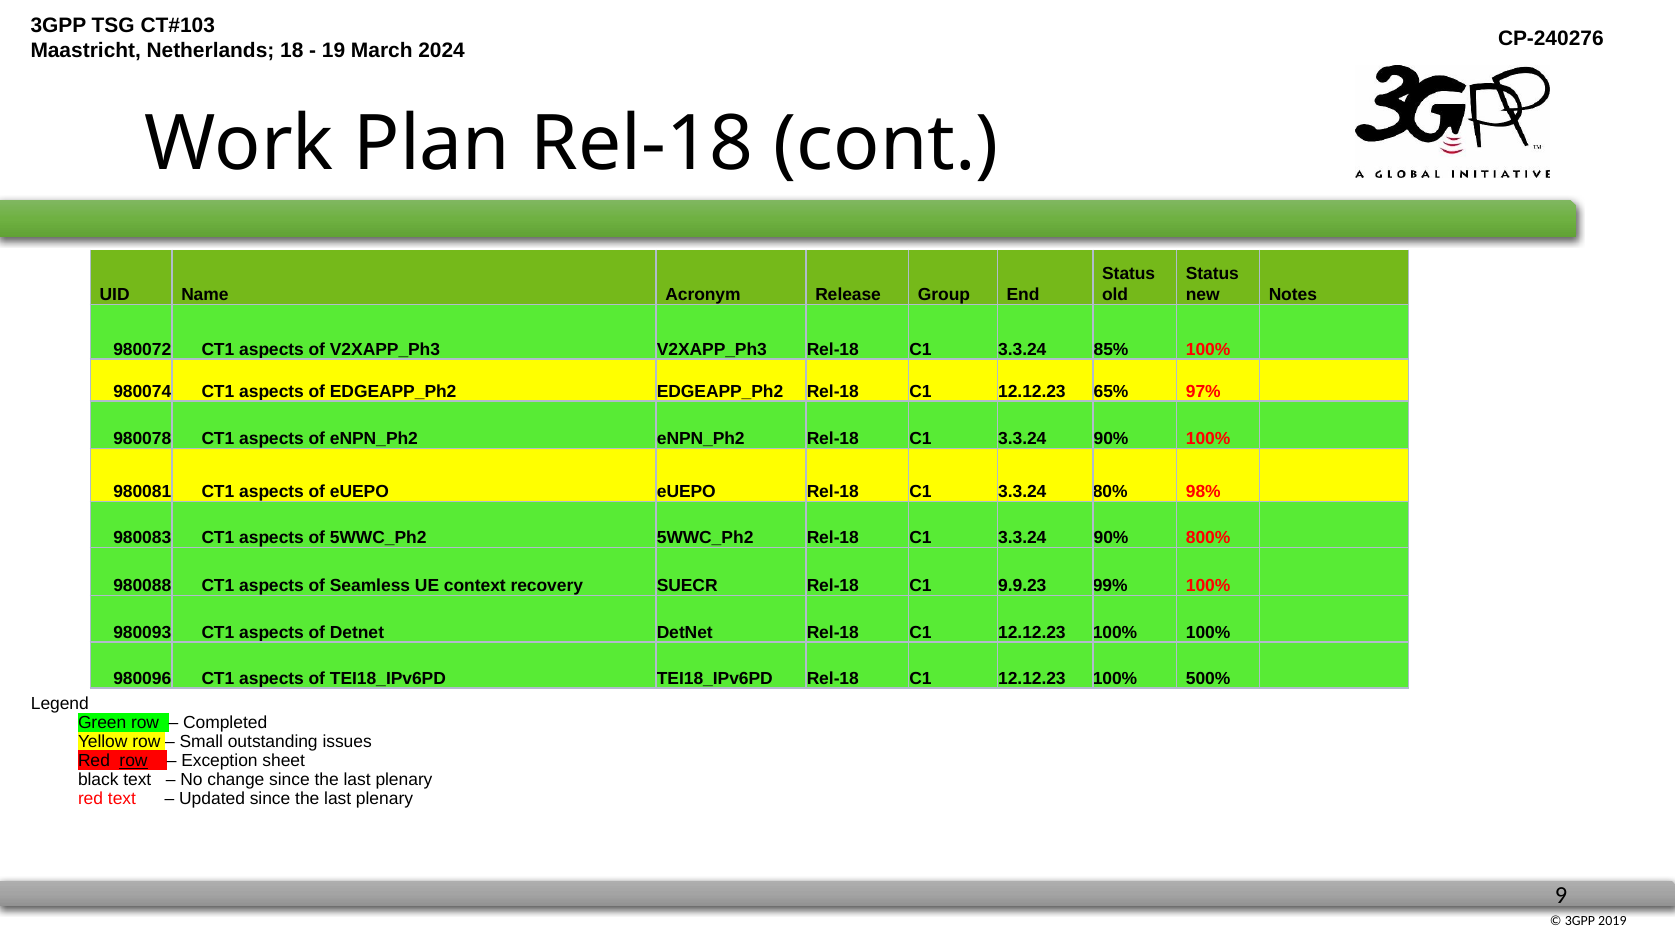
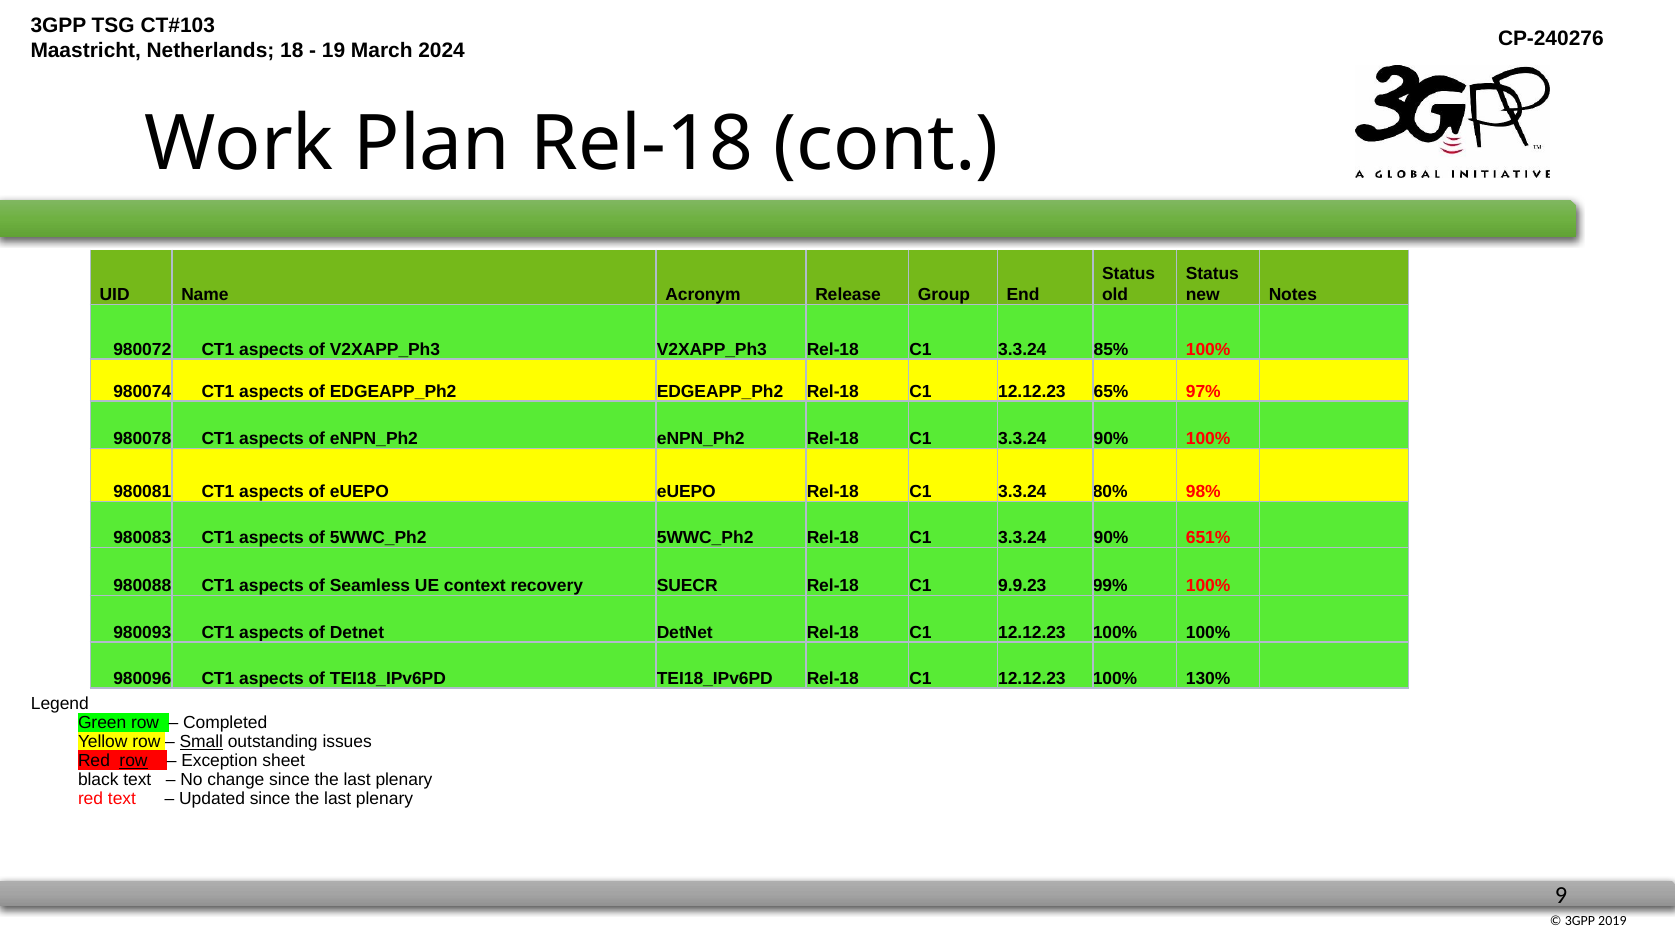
800%: 800% -> 651% (1208, 538)
500%: 500% -> 130% (1208, 679)
Small underline: none -> present (201, 742)
